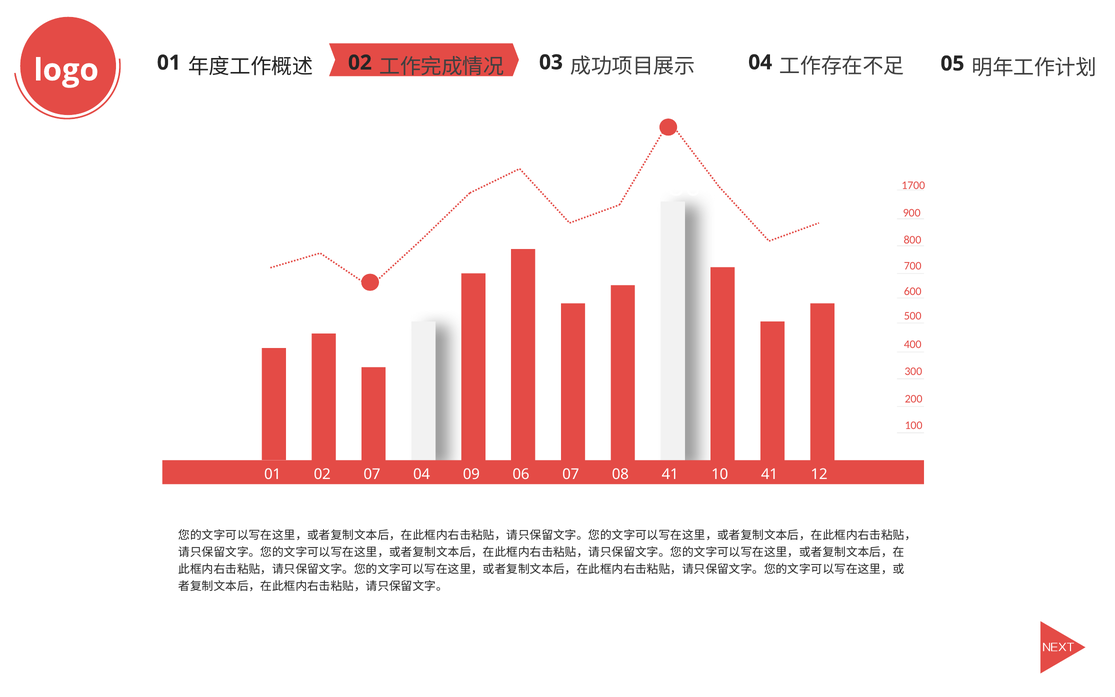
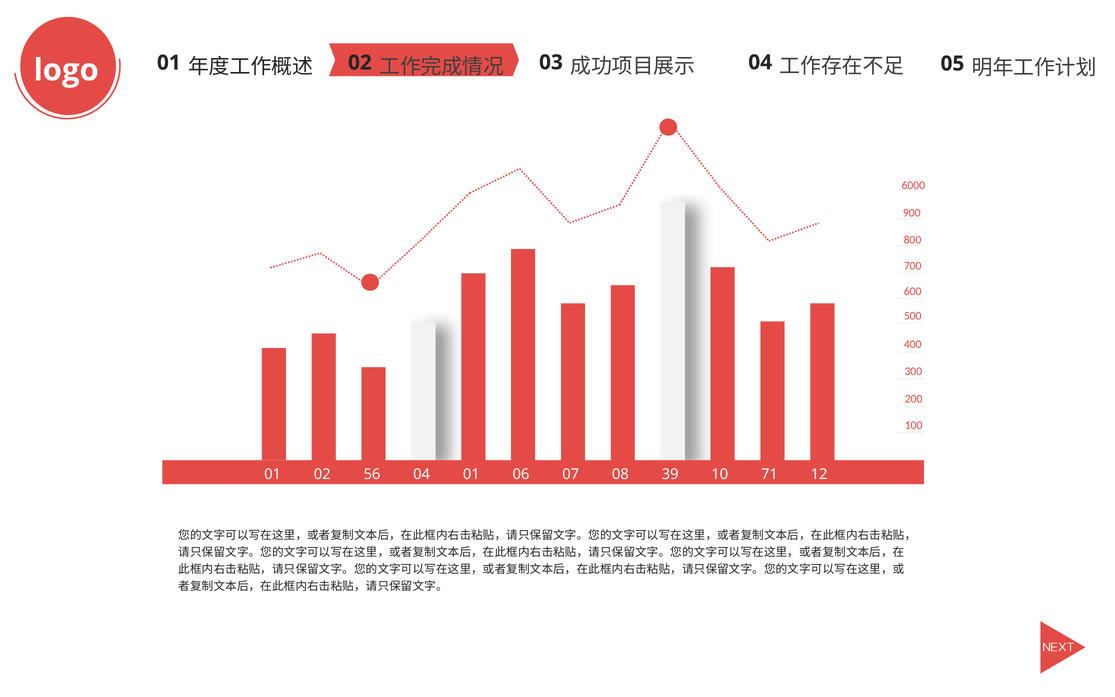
1700: 1700 -> 6000 (913, 185)
02 07: 07 -> 56 (372, 474)
04 09: 09 -> 01 (471, 474)
08 41: 41 -> 39 (670, 474)
10 41: 41 -> 71 (769, 474)
